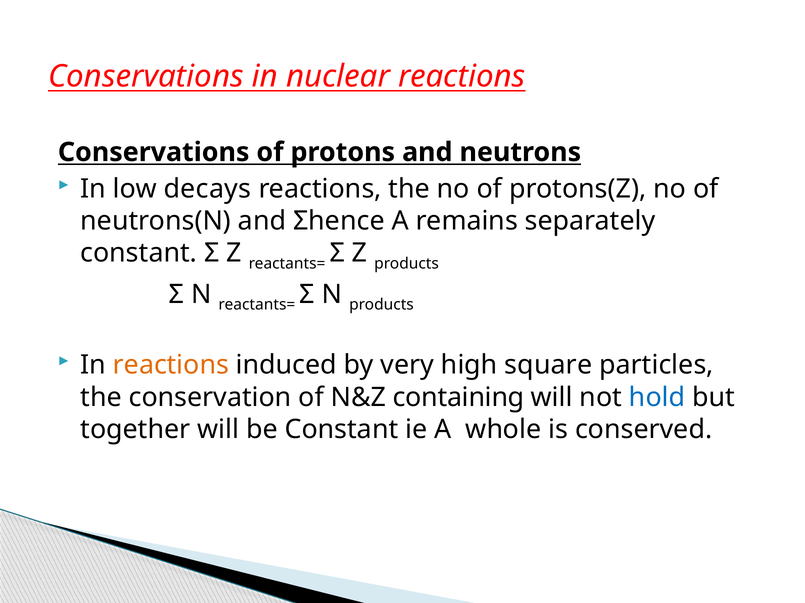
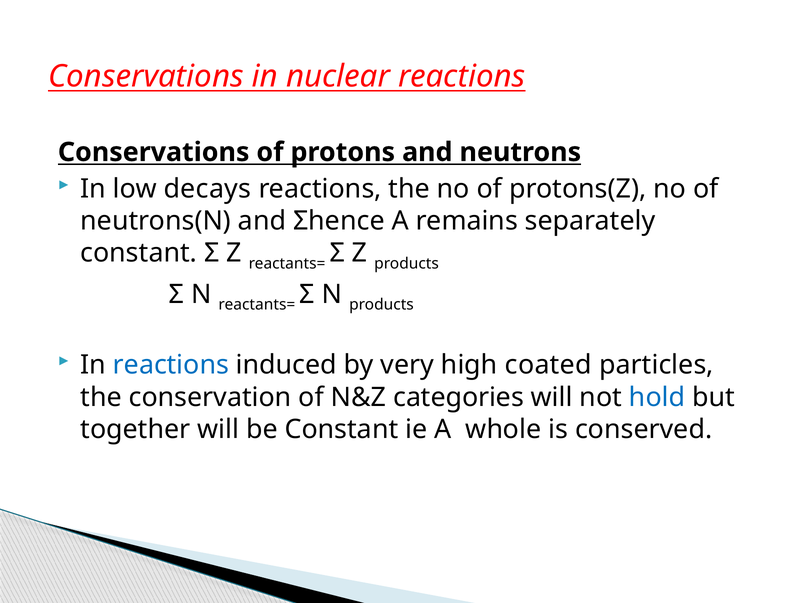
reactions colour: orange -> blue (171, 365)
square: square -> coated (548, 365)
containing: containing -> categories (459, 398)
